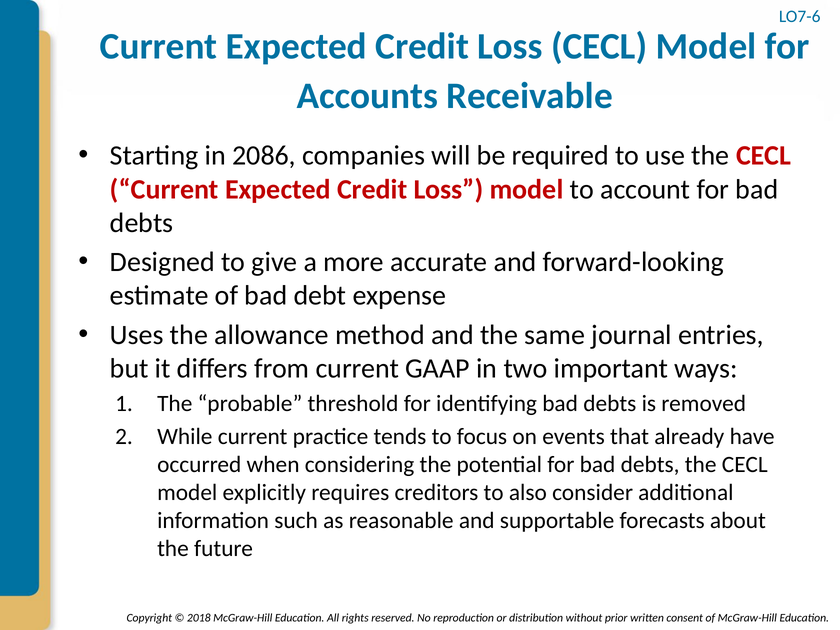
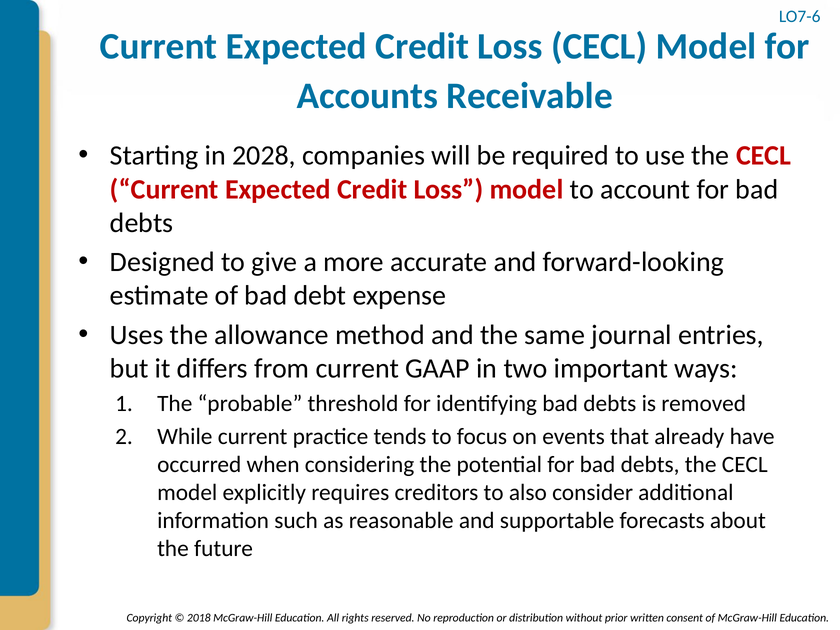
2086: 2086 -> 2028 (264, 156)
